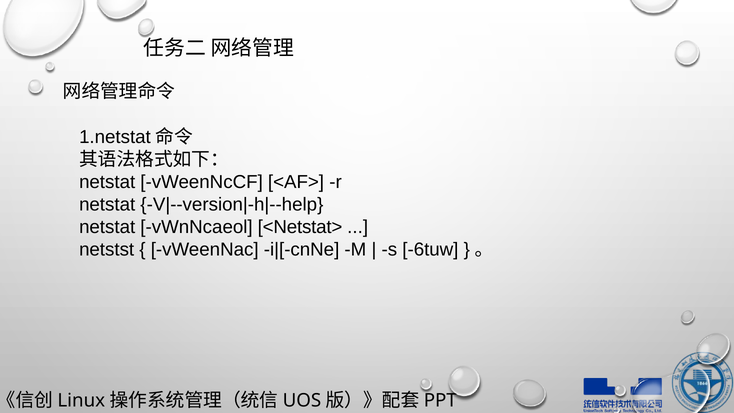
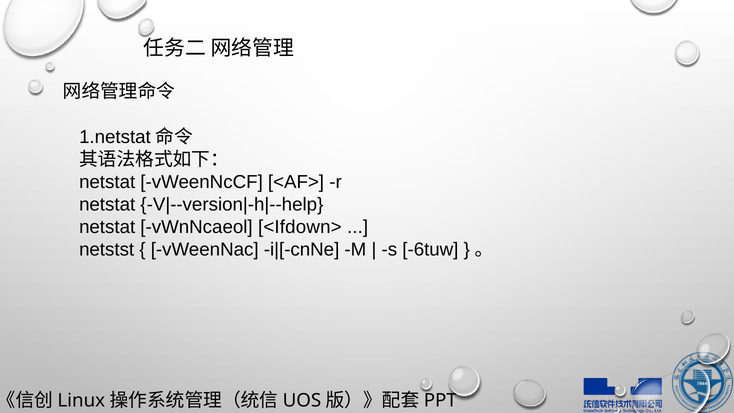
<Netstat>: <Netstat> -> <Ifdown> (300, 227)
